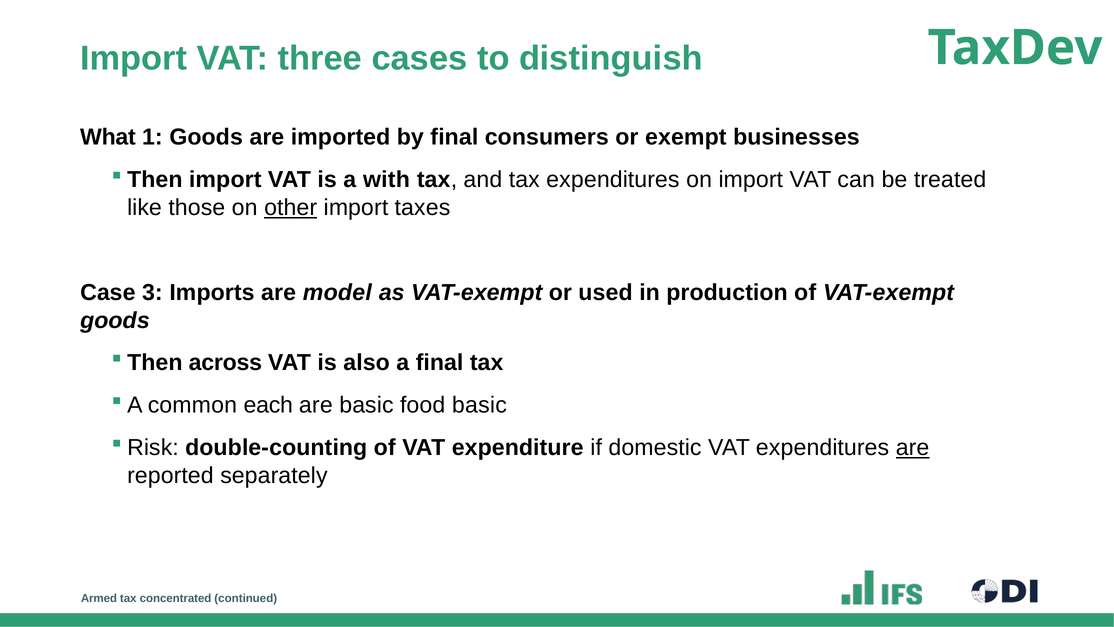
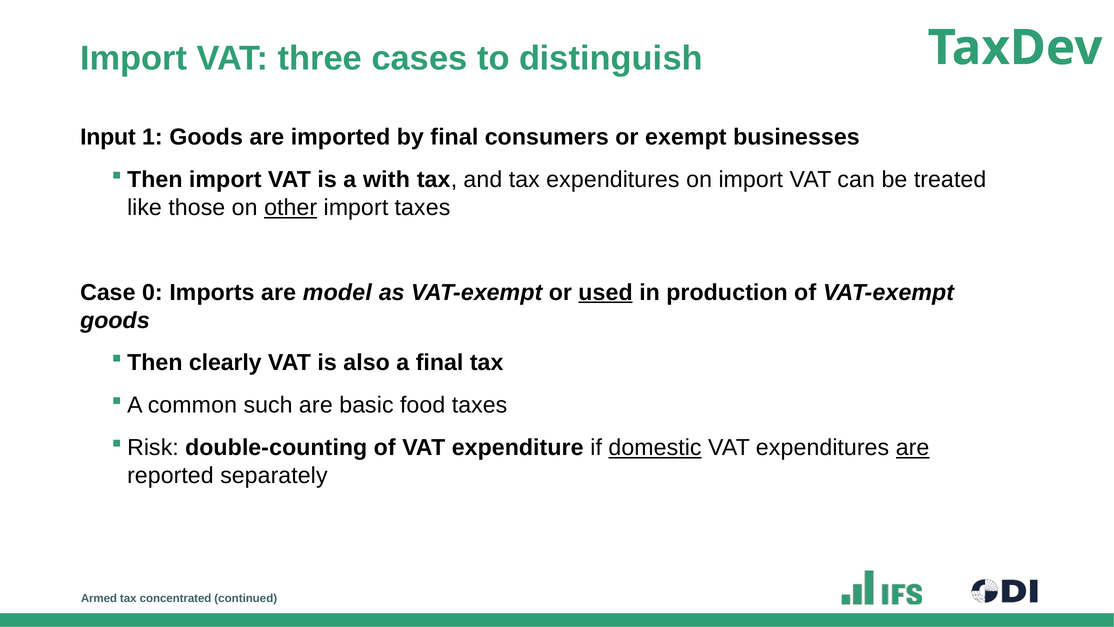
What: What -> Input (108, 137)
3: 3 -> 0 (152, 292)
used underline: none -> present (605, 292)
across: across -> clearly (225, 363)
each: each -> such (268, 405)
food basic: basic -> taxes (480, 405)
domestic underline: none -> present (655, 447)
